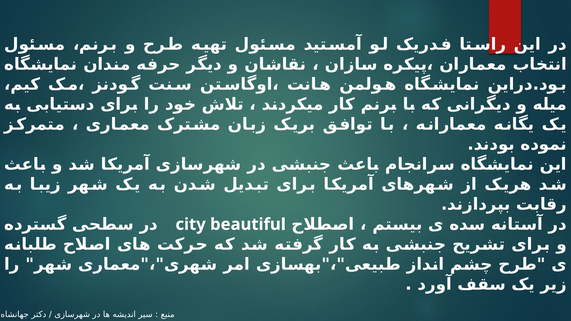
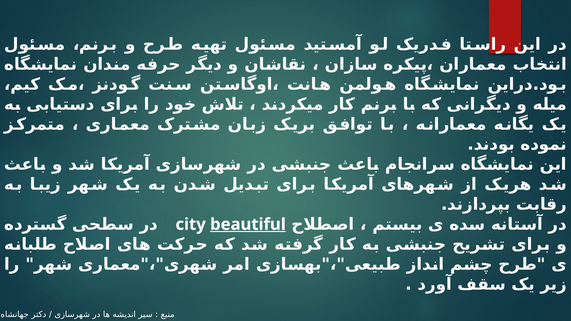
beautiful underline: none -> present (248, 224)
